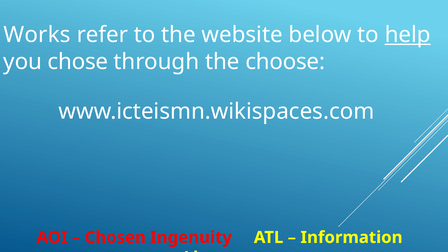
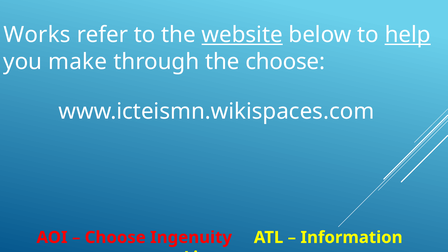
website underline: none -> present (242, 35)
chose: chose -> make (78, 62)
Chosen: Chosen -> Choose (115, 237)
